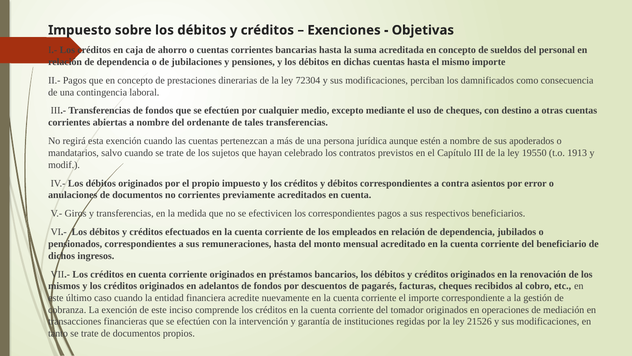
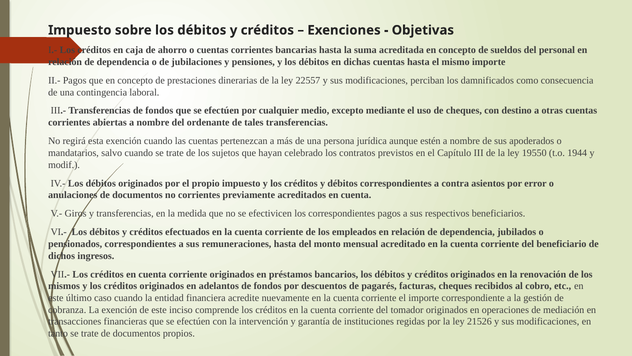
72304: 72304 -> 22557 (308, 80)
1913: 1913 -> 1944 (577, 153)
